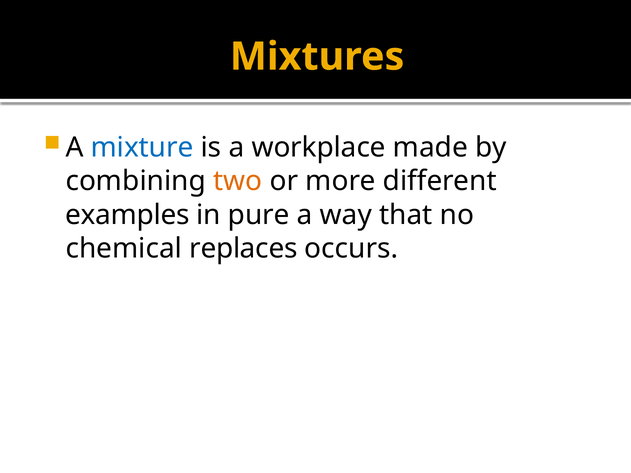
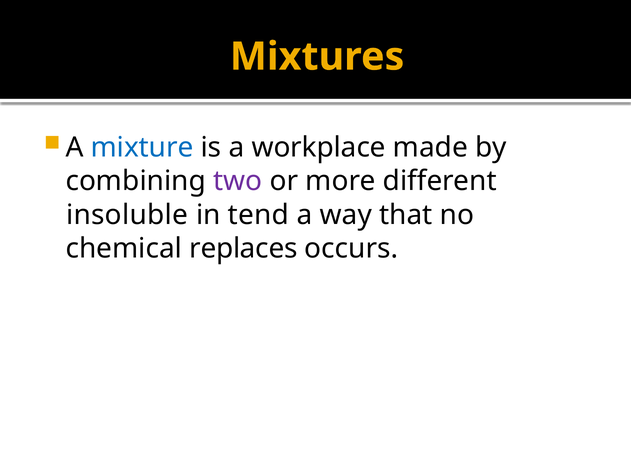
two colour: orange -> purple (238, 181)
examples: examples -> insoluble (127, 215)
pure: pure -> tend (259, 215)
